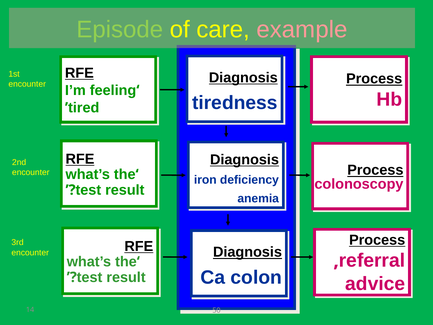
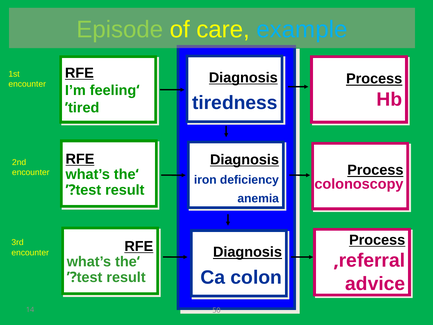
example colour: pink -> light blue (302, 30)
